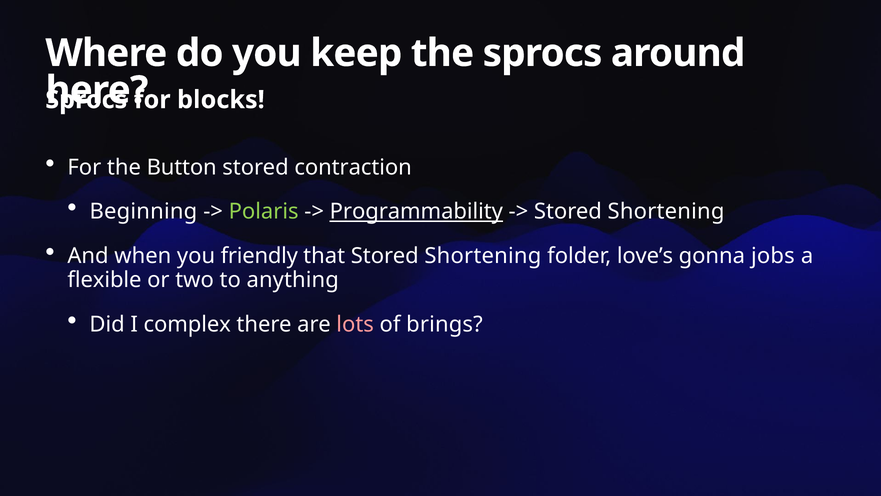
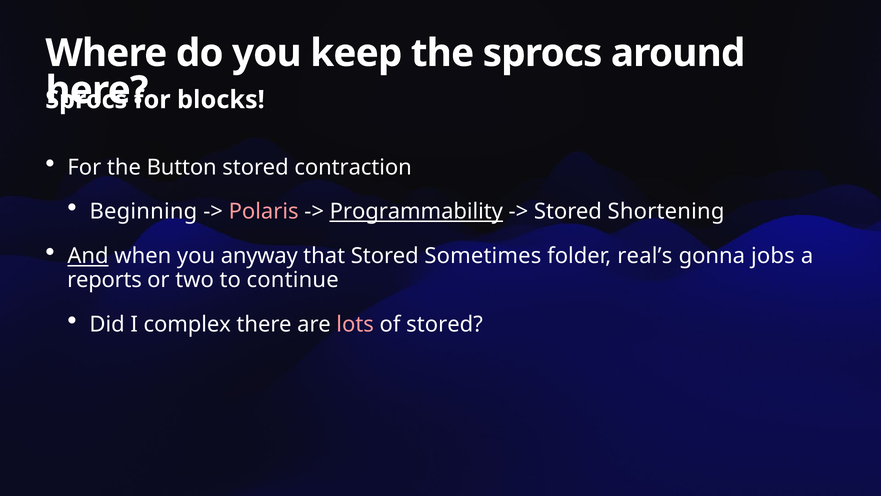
Polaris colour: light green -> pink (264, 212)
And underline: none -> present (88, 256)
friendly: friendly -> anyway (259, 256)
that Stored Shortening: Shortening -> Sometimes (483, 256)
love’s: love’s -> real’s (645, 256)
flexible: flexible -> reports (105, 280)
anything: anything -> continue (293, 280)
of brings: brings -> stored (445, 324)
